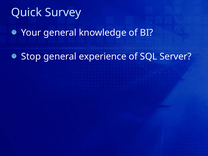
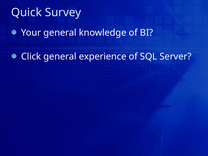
Stop: Stop -> Click (31, 57)
